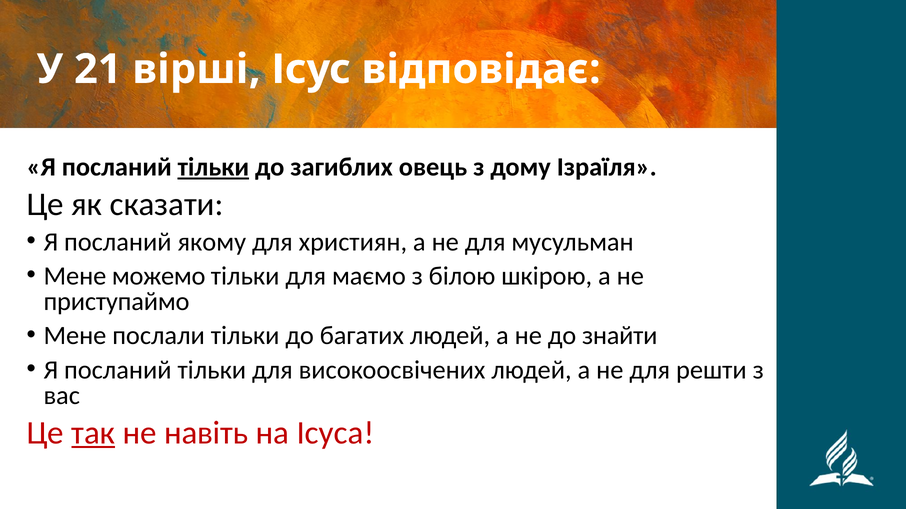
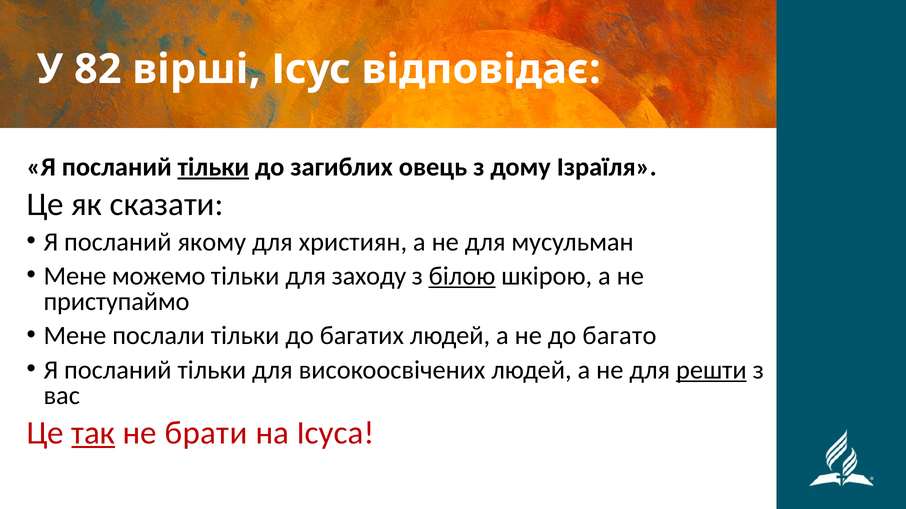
21: 21 -> 82 (98, 69)
маємо: маємо -> заходу (369, 276)
білою underline: none -> present (462, 276)
знайти: знайти -> багато (619, 336)
решти underline: none -> present (711, 370)
навіть: навіть -> брати (206, 433)
